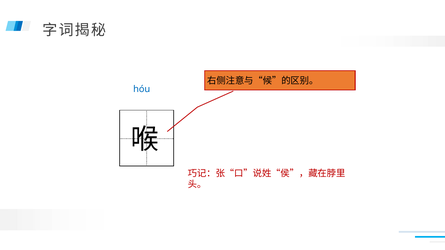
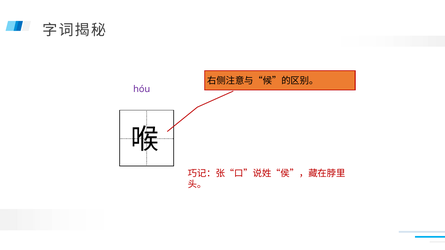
hóu colour: blue -> purple (142, 89)
